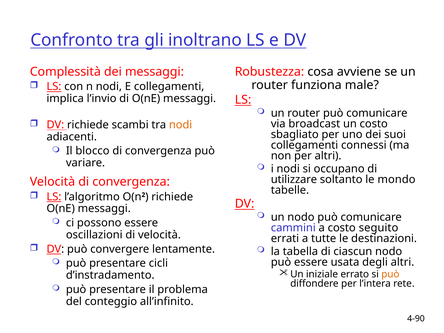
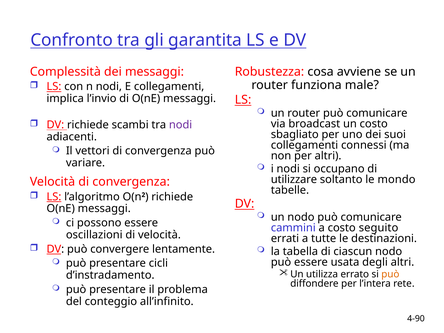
inoltrano: inoltrano -> garantita (205, 40)
nodi colour: orange -> purple (181, 125)
blocco: blocco -> vettori (92, 151)
iniziale: iniziale -> utilizza (322, 274)
